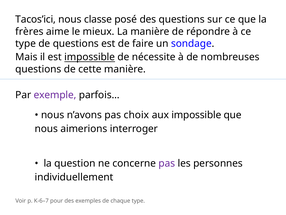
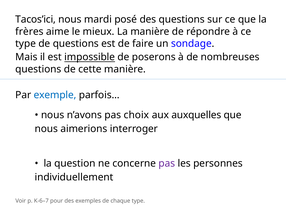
classe: classe -> mardi (98, 19)
nécessite: nécessite -> poserons (154, 57)
exemple colour: purple -> blue (55, 95)
aux impossible: impossible -> auxquelles (196, 115)
